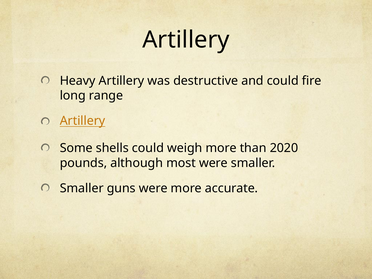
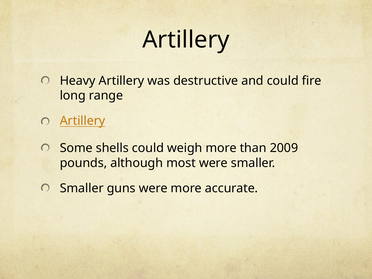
2020: 2020 -> 2009 (284, 148)
